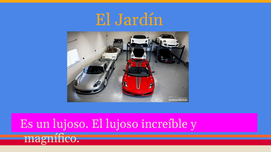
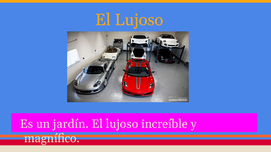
Jardín: Jardín -> Lujoso (139, 20)
un lujoso: lujoso -> jardín (71, 124)
